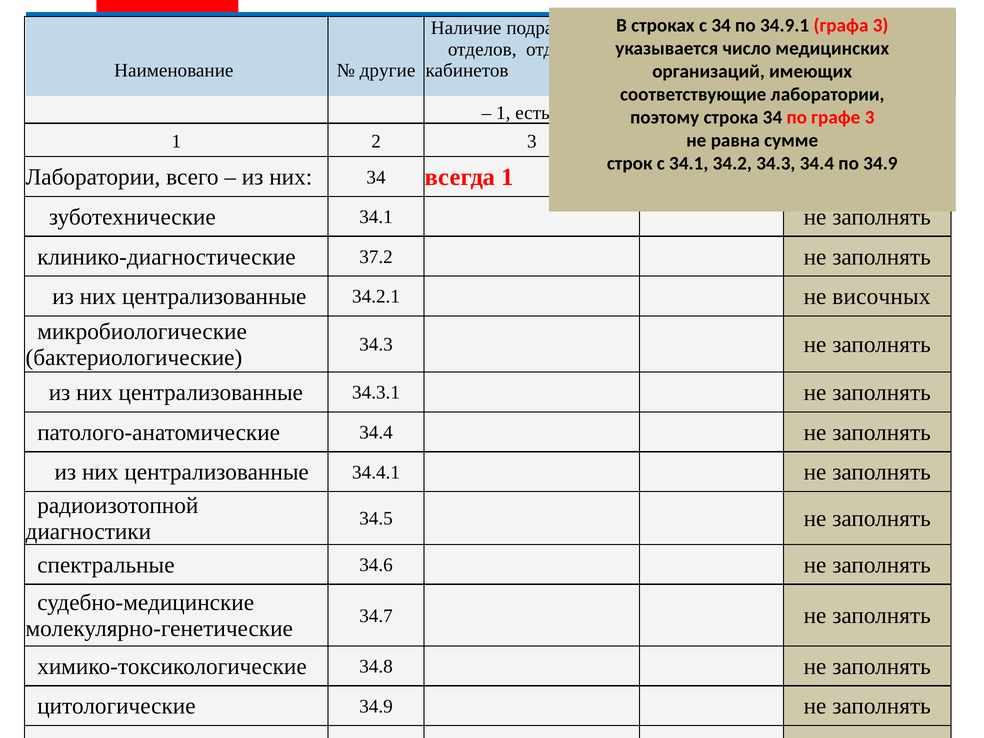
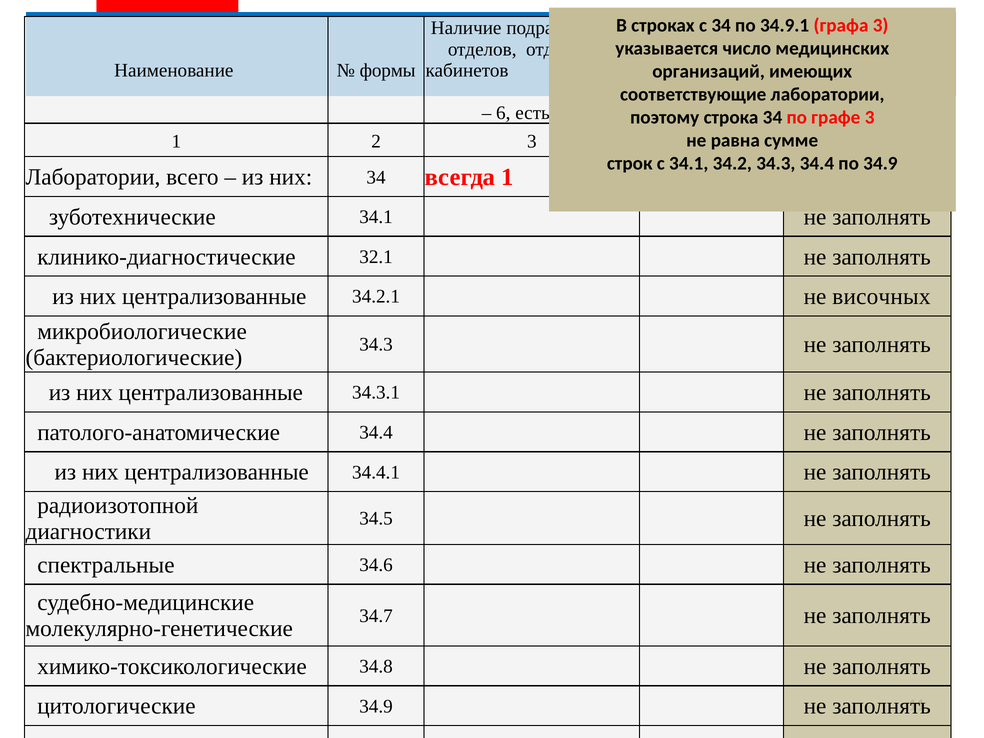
другие: другие -> формы (388, 70)
1: 1 -> 6 (503, 113)
37.2: 37.2 -> 32.1 (376, 257)
